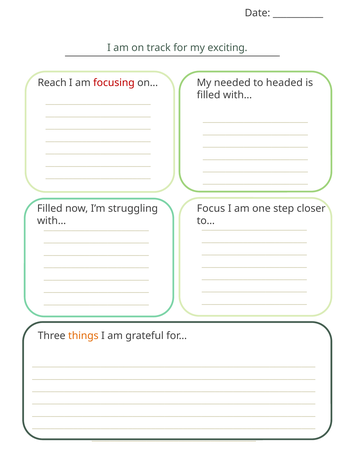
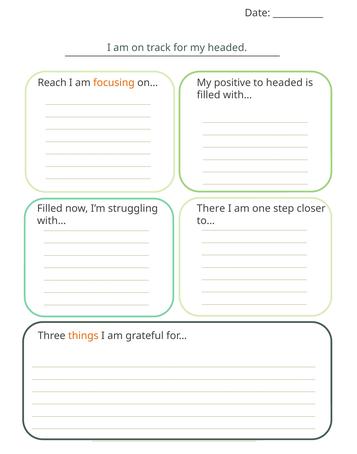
my exciting: exciting -> headed (227, 48)
focusing colour: red -> orange (114, 83)
needed: needed -> positive (232, 83)
Focus: Focus -> There (211, 209)
